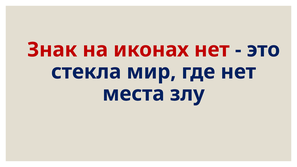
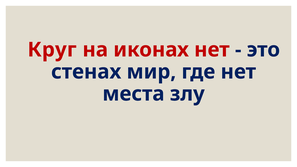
Знак: Знак -> Круг (52, 50)
стекла: стекла -> стенах (86, 72)
